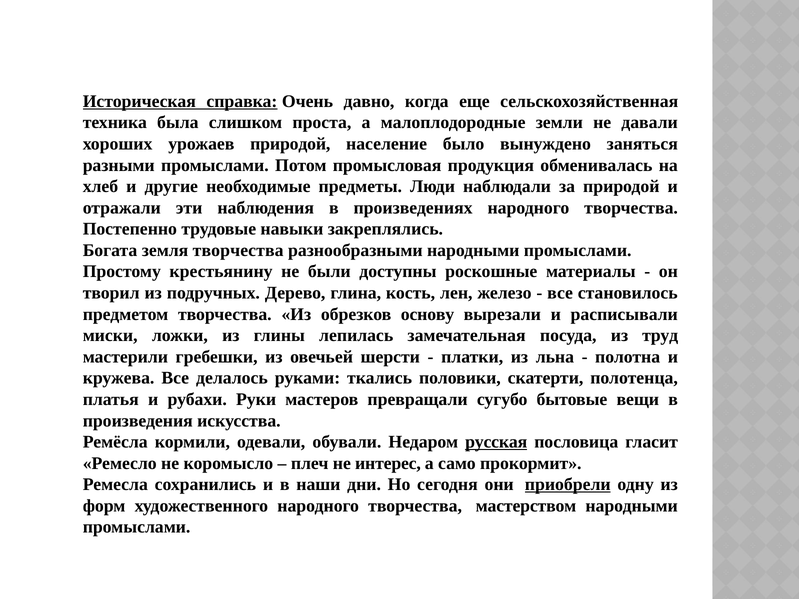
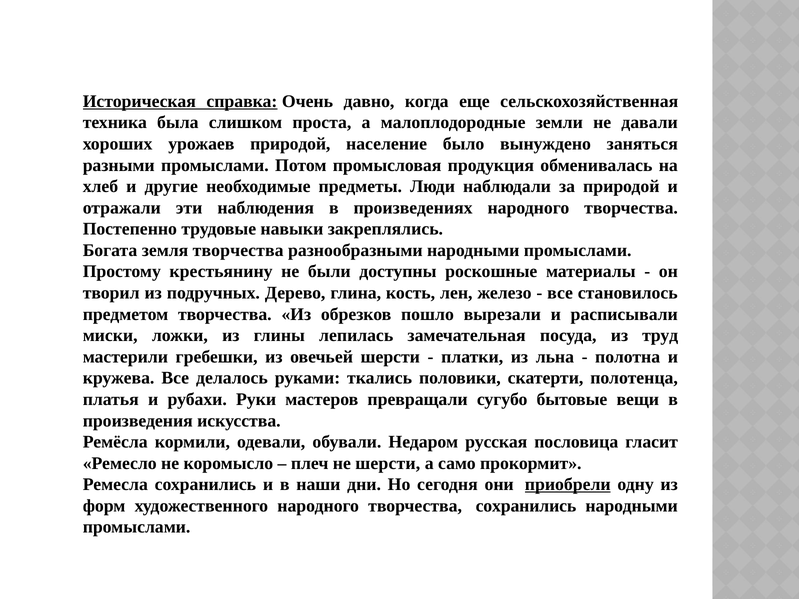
основу: основу -> пошло (427, 314)
русская underline: present -> none (496, 442)
не интерес: интерес -> шерсти (388, 463)
творчества мастерством: мастерством -> сохранились (526, 506)
